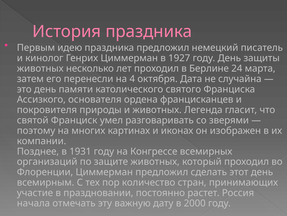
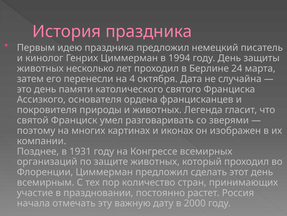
1927: 1927 -> 1994 (179, 58)
